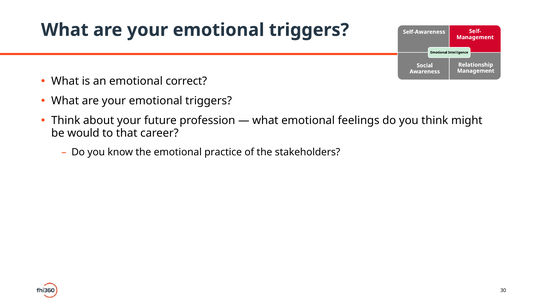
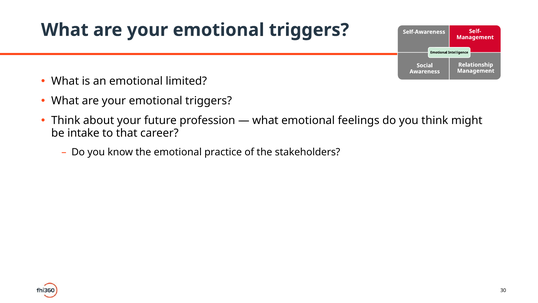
correct: correct -> limited (186, 81)
would: would -> intake (83, 133)
